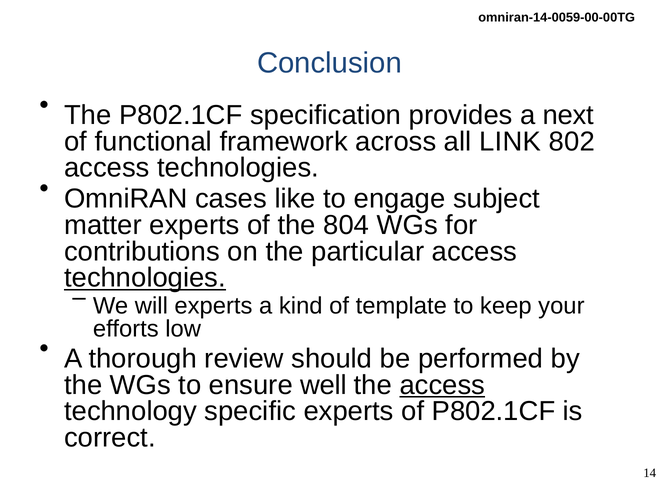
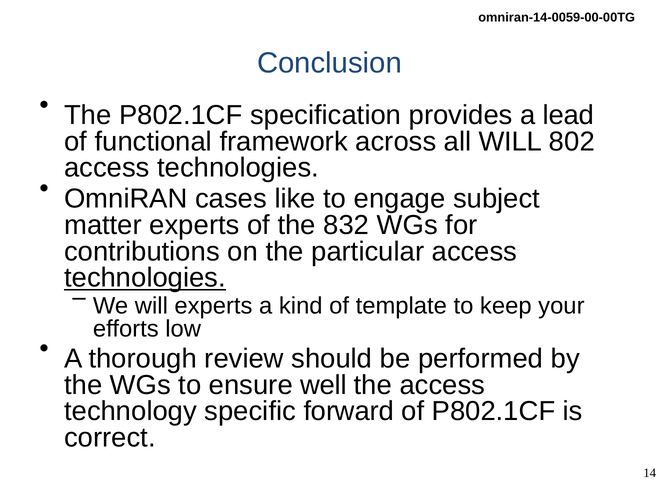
next: next -> lead (568, 115)
all LINK: LINK -> WILL (510, 142)
804: 804 -> 832 (346, 225)
access underline: present -> none (442, 385)
specific experts: experts -> forward (349, 412)
